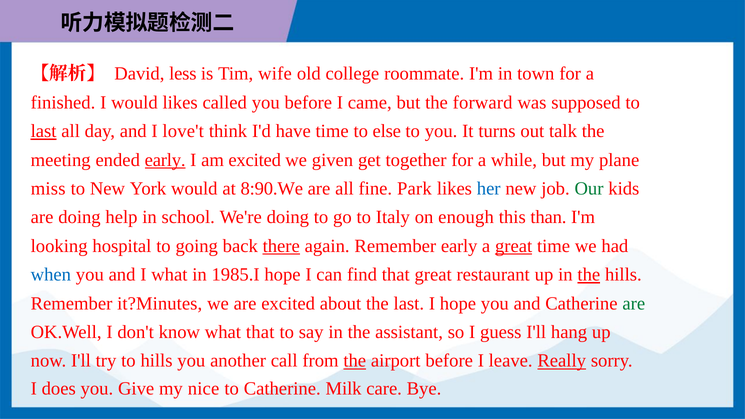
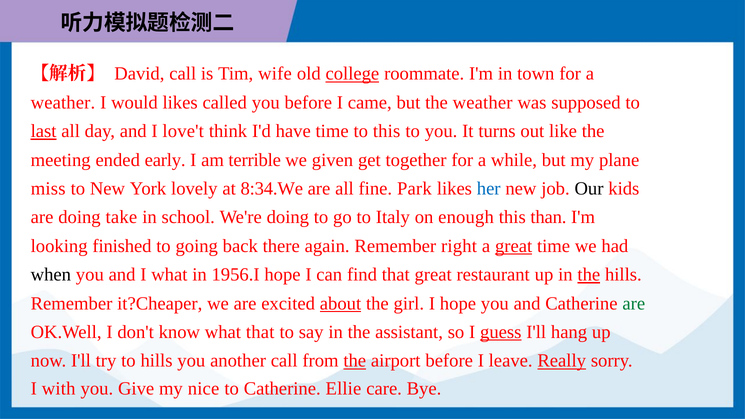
David less: less -> call (183, 74)
college underline: none -> present (352, 74)
finished: finished -> weather (63, 103)
the forward: forward -> weather (483, 103)
to else: else -> this (387, 131)
talk: talk -> like (563, 131)
early underline: present -> none (165, 160)
am excited: excited -> terrible (255, 160)
York would: would -> lovely (194, 189)
8:90.We: 8:90.We -> 8:34.We (272, 189)
Our colour: green -> black (589, 189)
help: help -> take (121, 217)
hospital: hospital -> finished (122, 246)
there underline: present -> none (281, 246)
Remember early: early -> right (459, 246)
when colour: blue -> black (51, 275)
1985.I: 1985.I -> 1956.I (236, 275)
it?Minutes: it?Minutes -> it?Cheaper (160, 303)
about underline: none -> present (341, 303)
the last: last -> girl (409, 303)
guess underline: none -> present (501, 332)
does: does -> with (59, 389)
Milk: Milk -> Ellie (343, 389)
